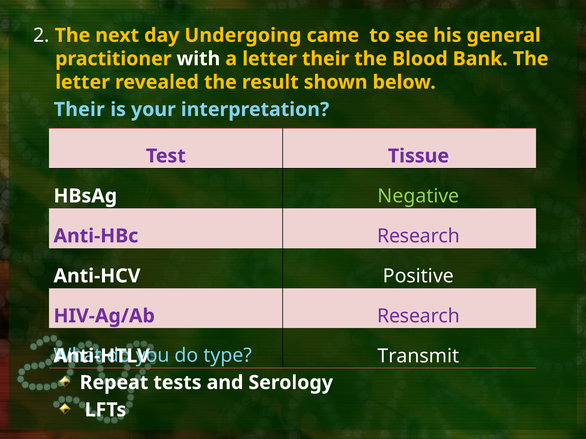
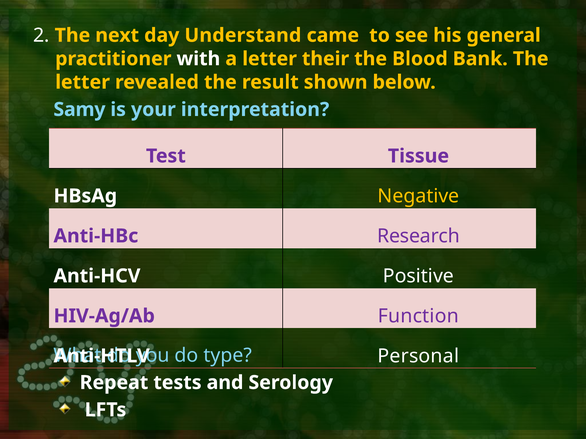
Undergoing: Undergoing -> Understand (243, 35)
Their: Their -> Samy (79, 110)
Negative colour: light green -> yellow (418, 196)
HIV-Ag/Ab Research: Research -> Function (418, 316)
Transmit: Transmit -> Personal (418, 356)
